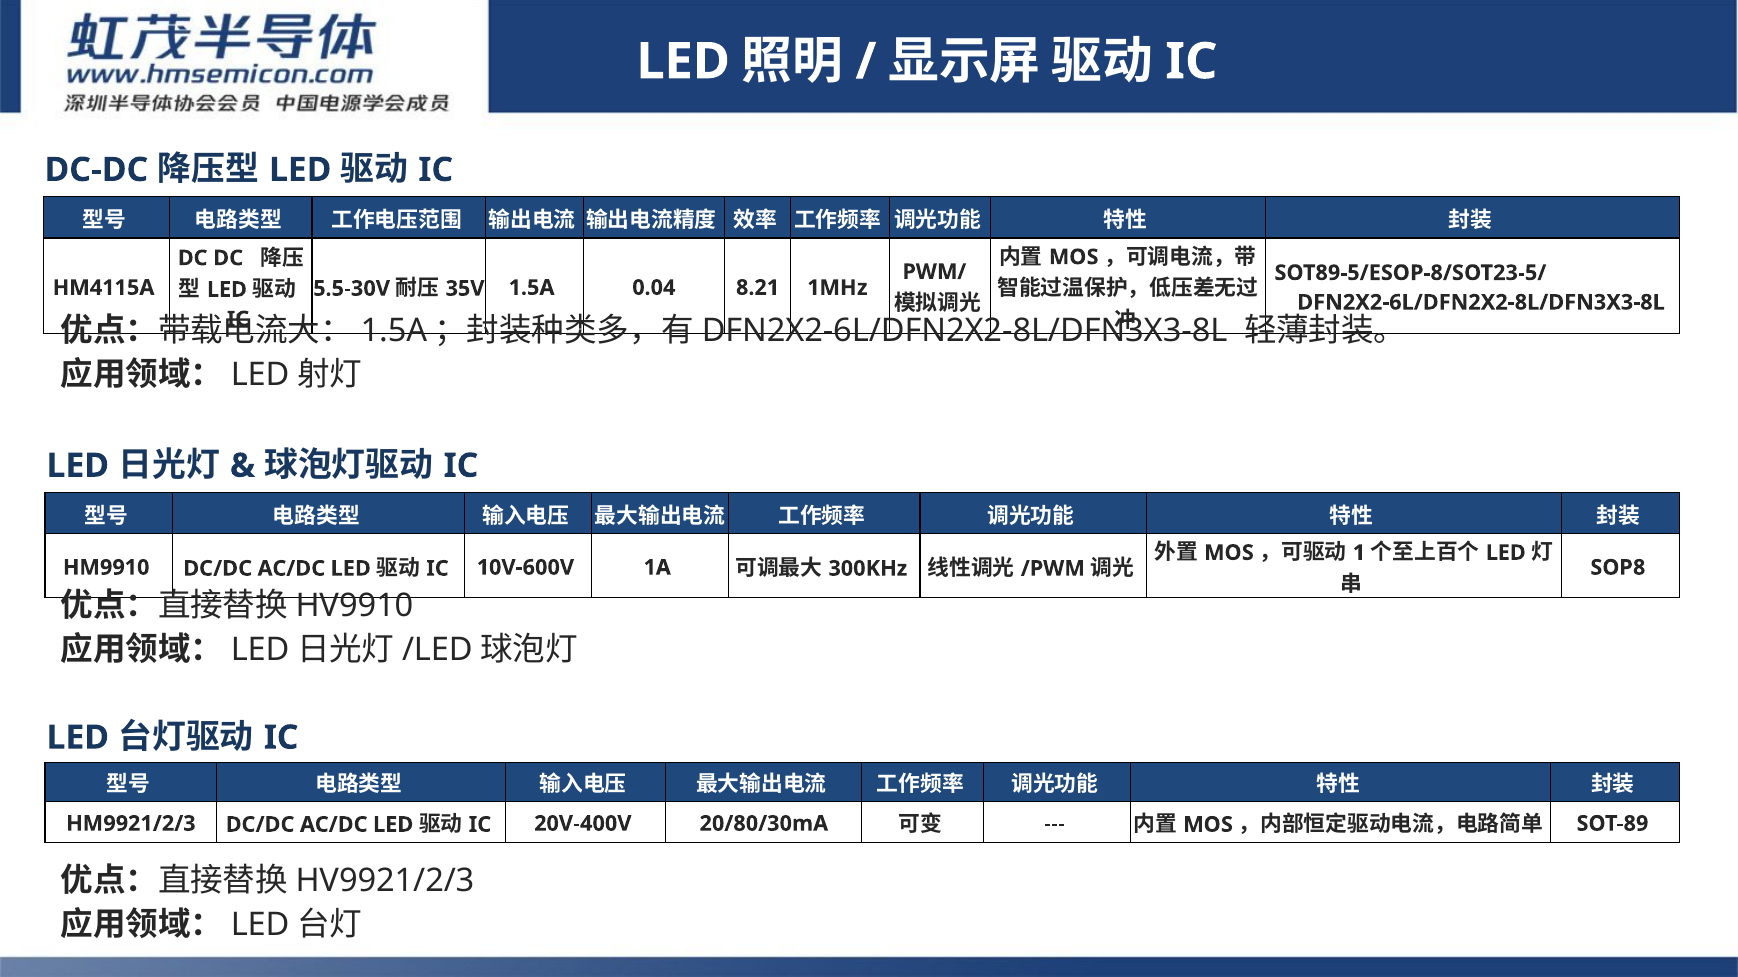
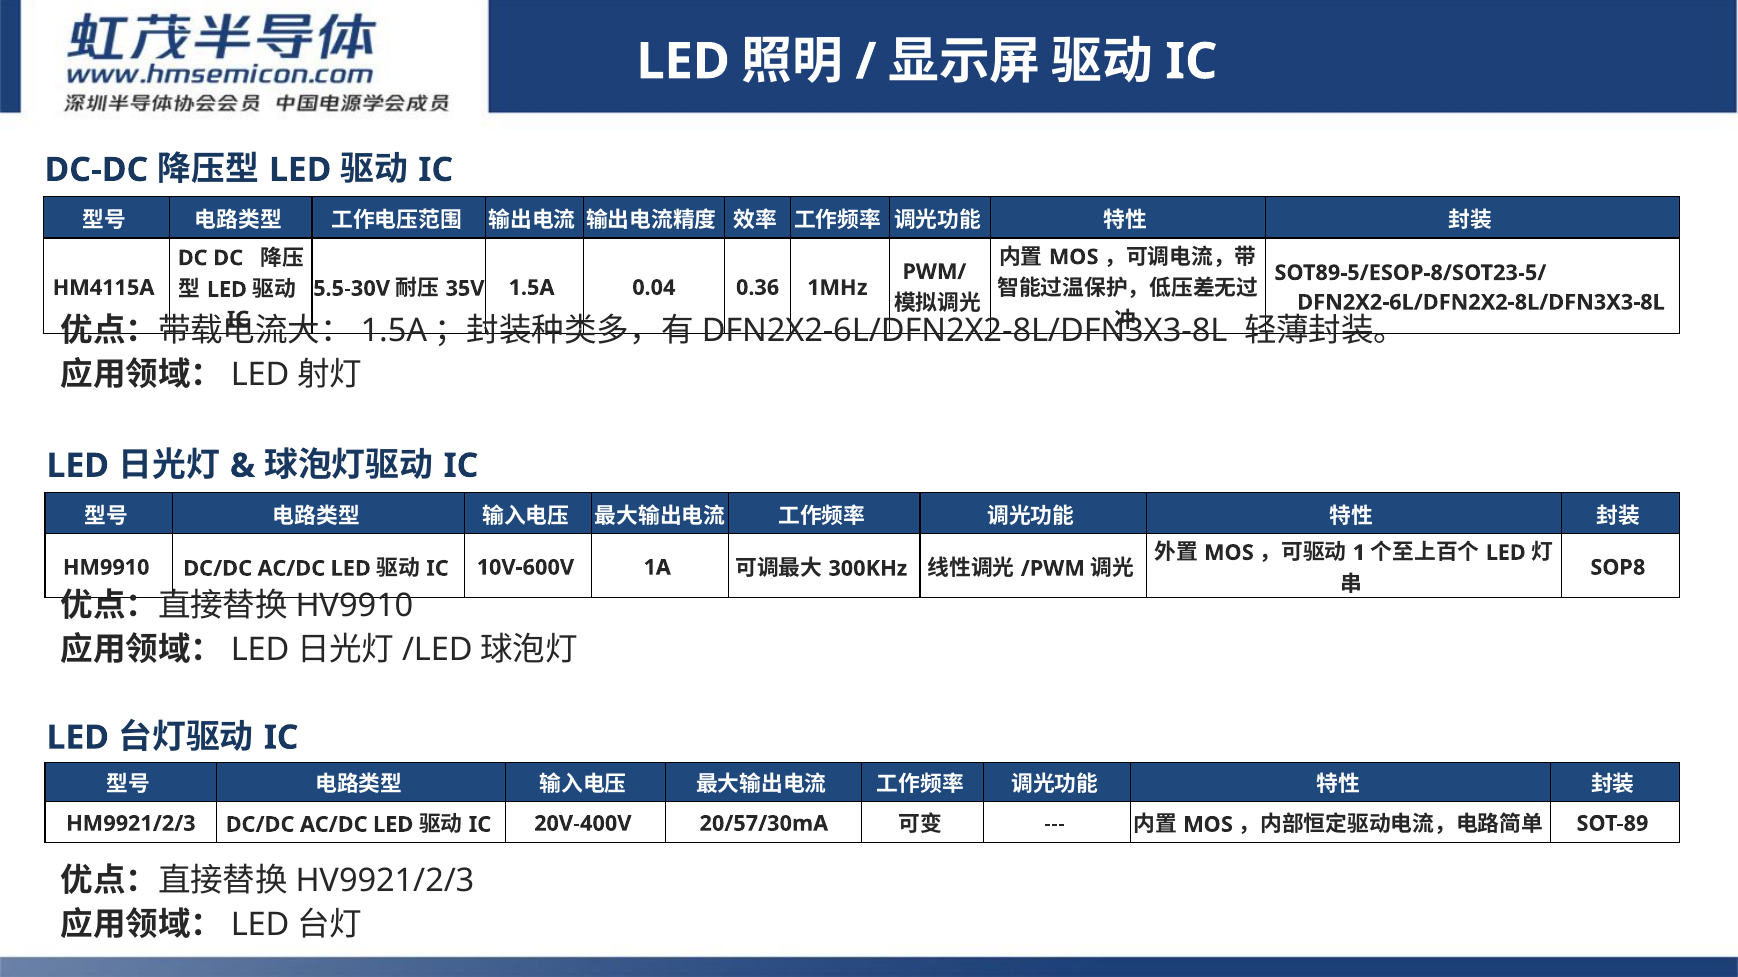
8.21: 8.21 -> 0.36 (758, 288)
20/80/30mA: 20/80/30mA -> 20/57/30mA (764, 824)
